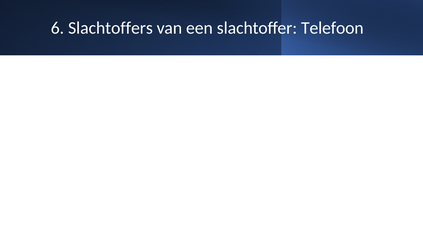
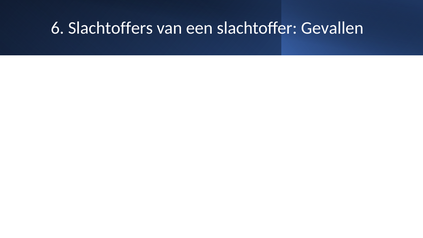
Telefoon: Telefoon -> Gevallen (332, 28)
